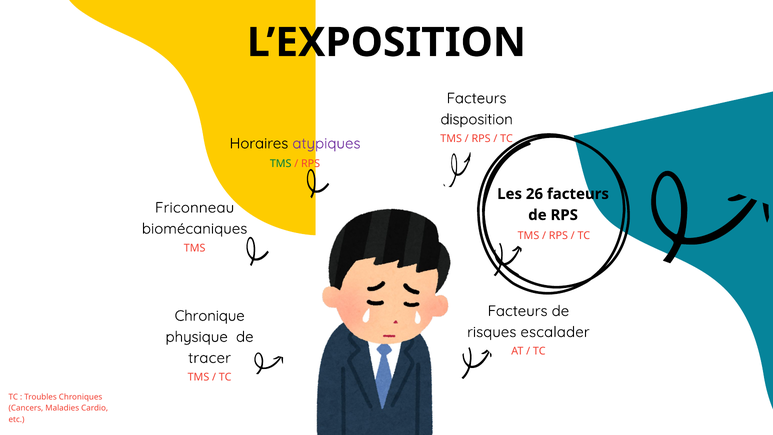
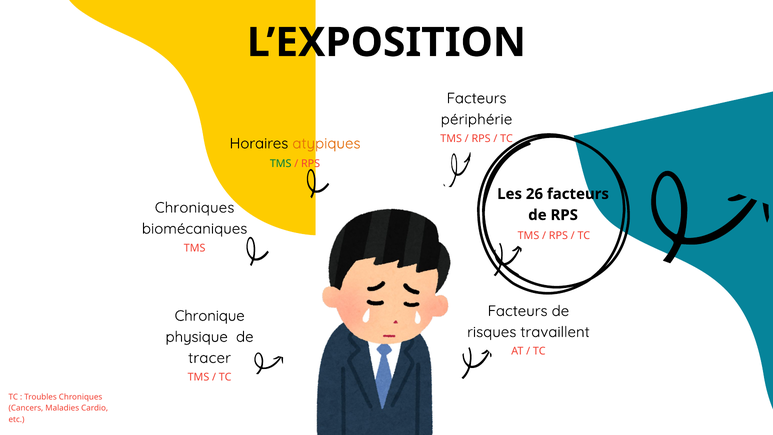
disposition: disposition -> périphérie (477, 119)
atypiques colour: purple -> orange (326, 143)
Friconneau: Friconneau -> Chroniques (195, 208)
escalader: escalader -> travaillent (555, 332)
